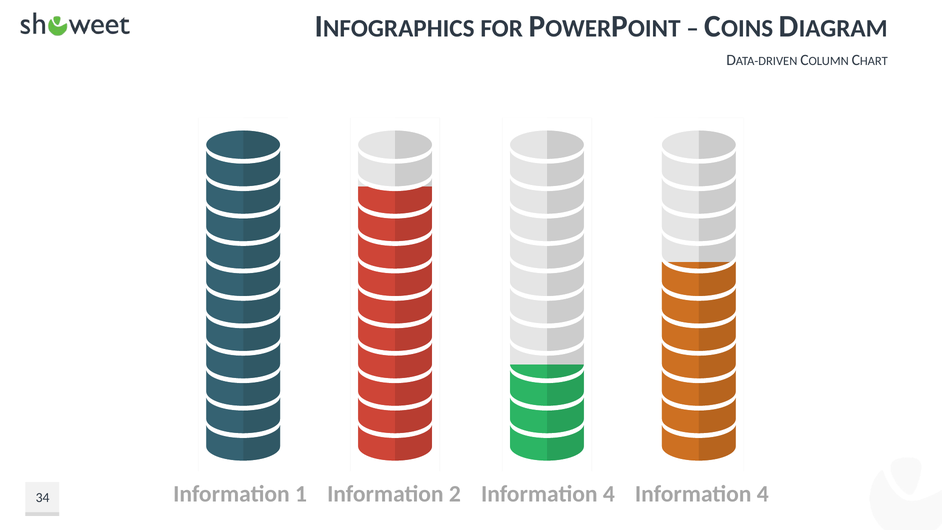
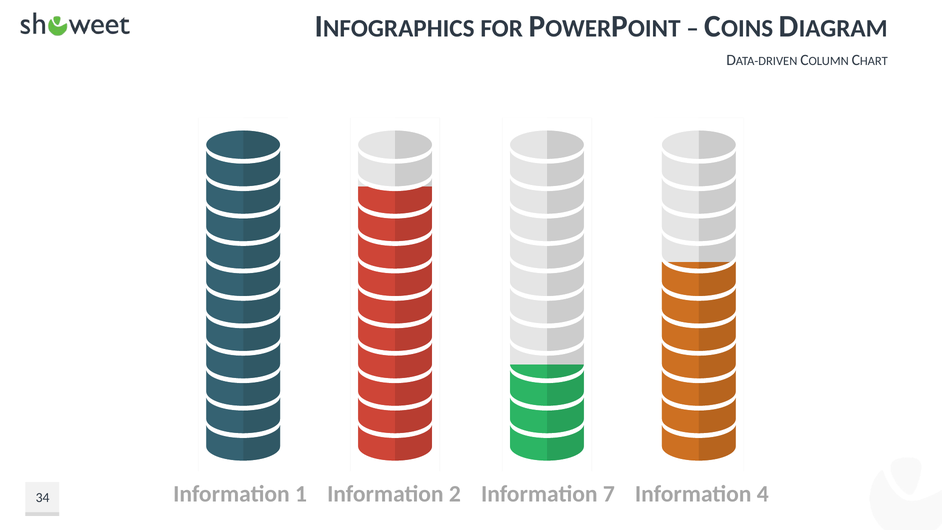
2 Information 4: 4 -> 7 (609, 494)
